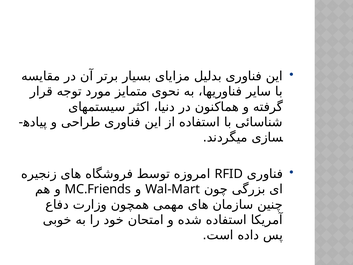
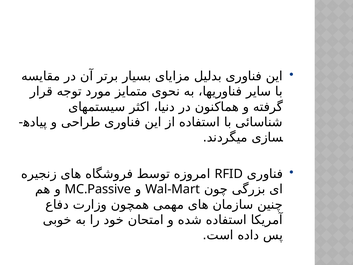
MC.Friends: MC.Friends -> MC.Passive (98, 189)
